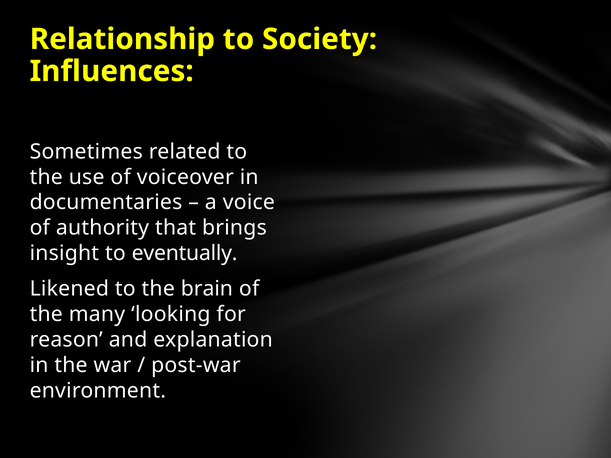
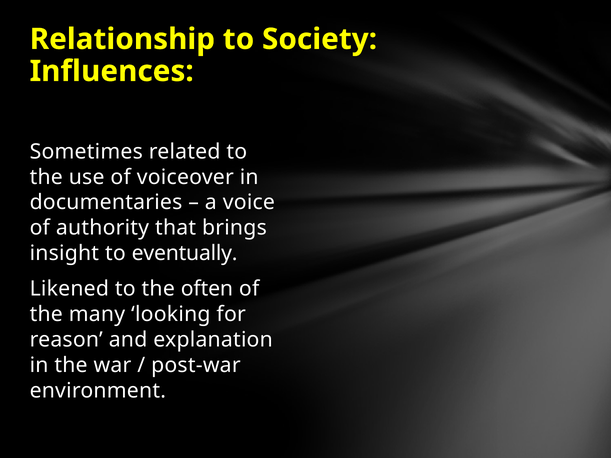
brain: brain -> often (207, 289)
